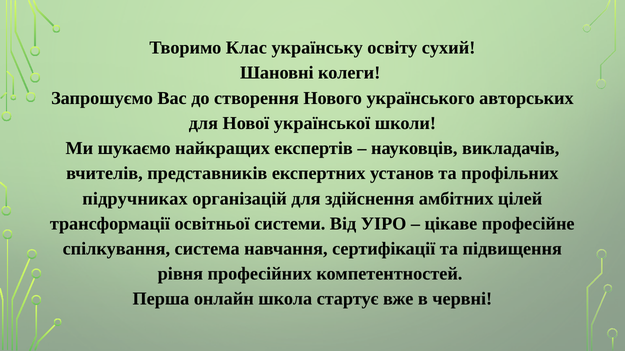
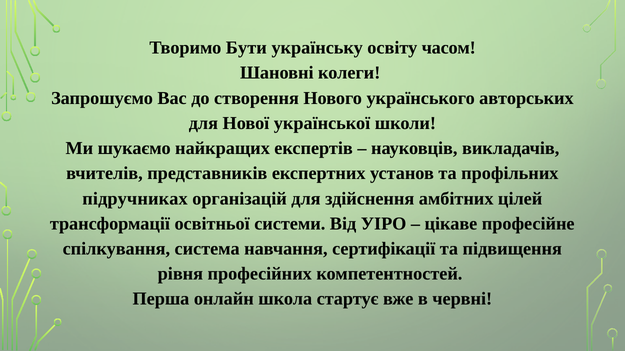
Клас: Клас -> Бути (246, 48)
сухий: сухий -> часом (449, 48)
